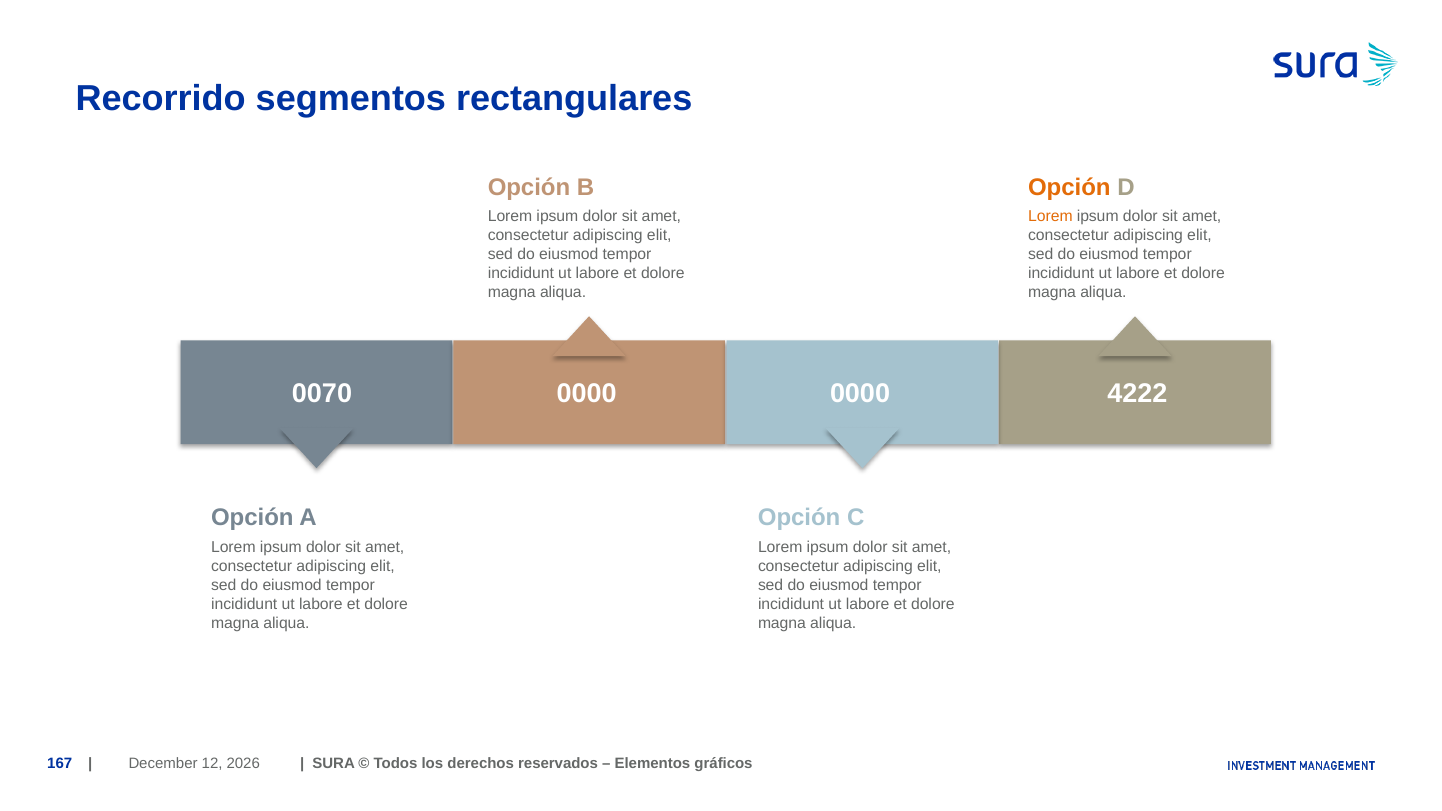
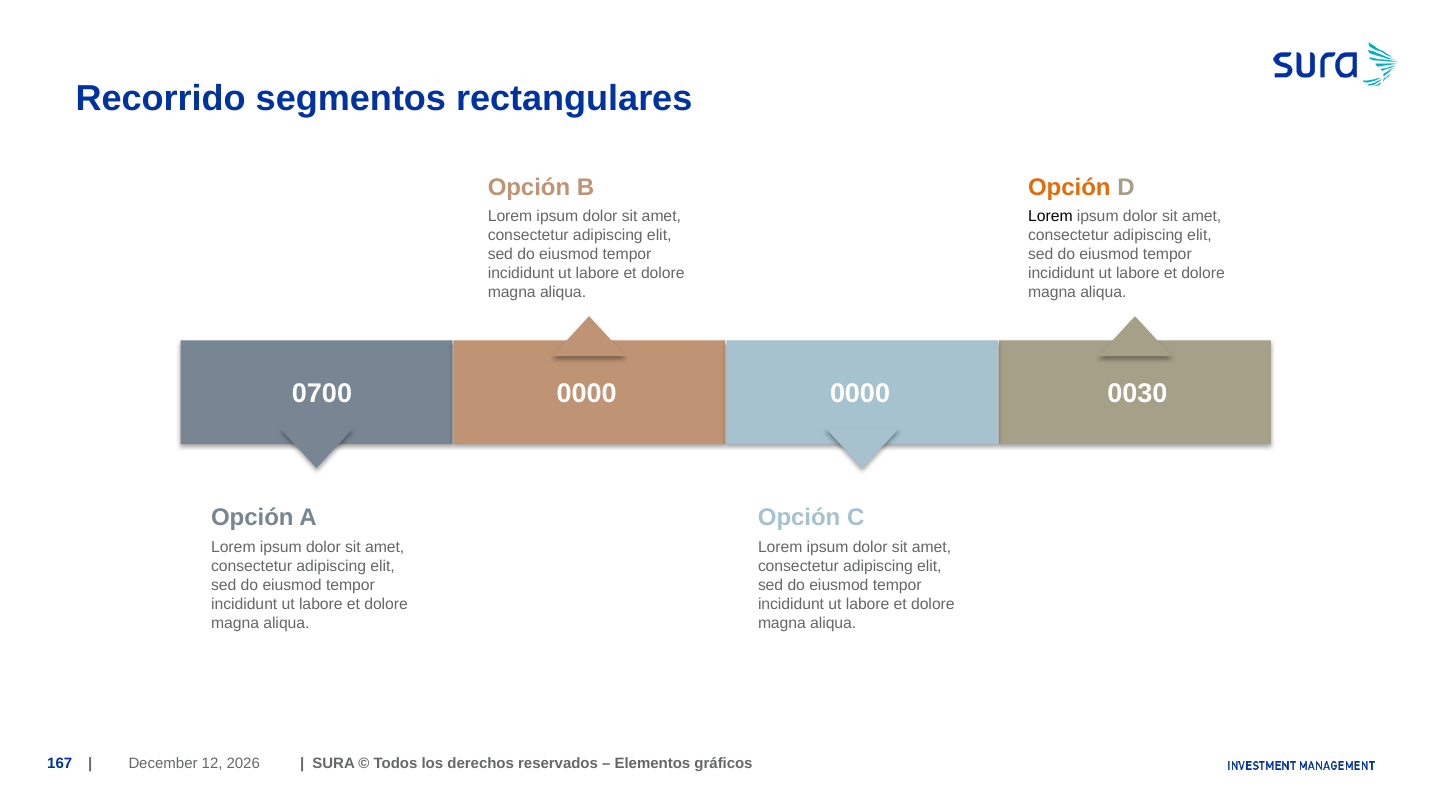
Lorem colour: orange -> black (1050, 217)
0070: 0070 -> 0700 (322, 394)
4222: 4222 -> 0030 (1137, 394)
